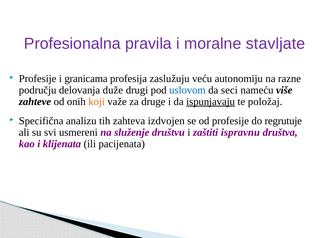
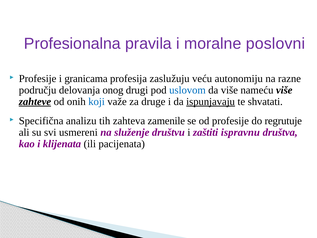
stavljate: stavljate -> poslovni (276, 44)
duže: duže -> onog (113, 90)
da seci: seci -> više (229, 90)
zahteve underline: none -> present (35, 101)
koji colour: orange -> blue (97, 101)
položaj: položaj -> shvatati (265, 101)
izdvojen: izdvojen -> zamenile (166, 121)
